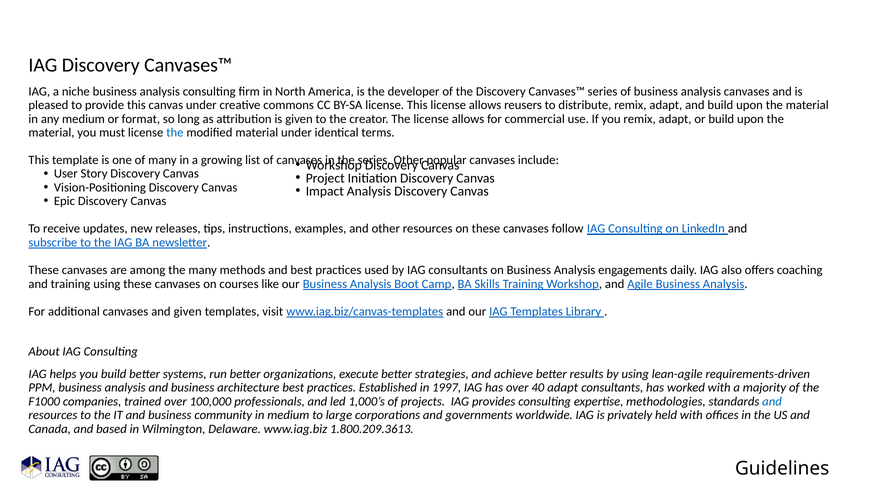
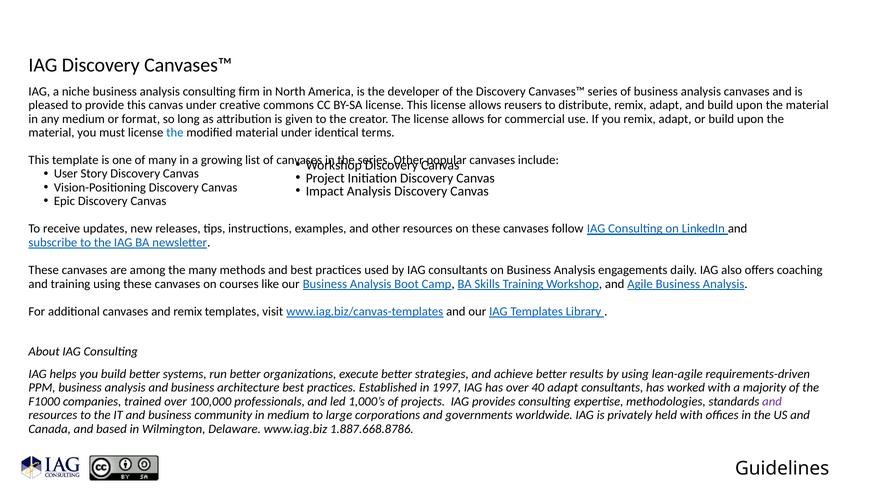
and given: given -> remix (188, 311)
and colour: blue -> purple (772, 401)
1.800.209.3613: 1.800.209.3613 -> 1.887.668.8786 (372, 429)
